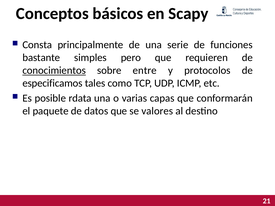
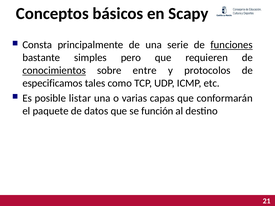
funciones underline: none -> present (232, 45)
rdata: rdata -> listar (80, 98)
valores: valores -> función (157, 111)
